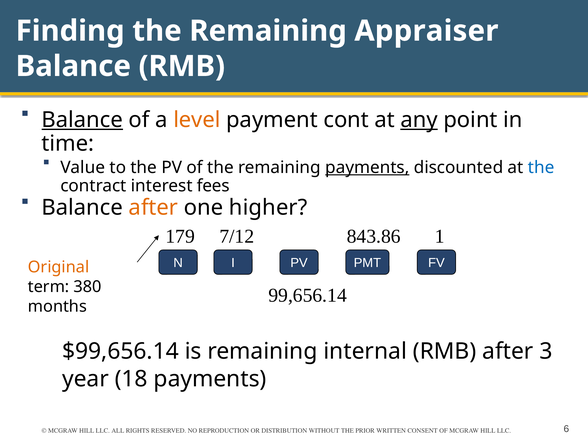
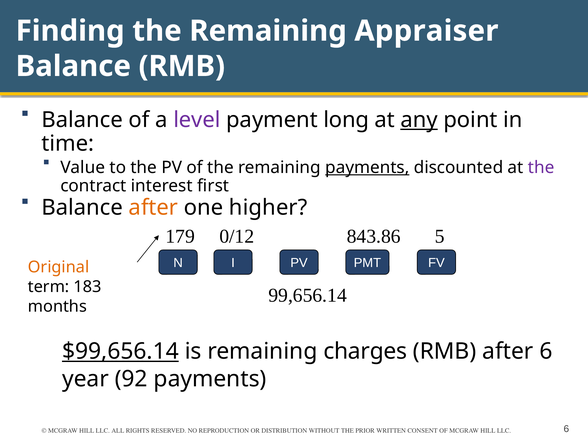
Balance underline: present -> none (82, 120)
level colour: orange -> purple (197, 120)
cont: cont -> long (346, 120)
the colour: blue -> purple (541, 167)
fees: fees -> first (213, 186)
7/12: 7/12 -> 0/12 (237, 237)
1: 1 -> 5 (440, 237)
380: 380 -> 183 (88, 287)
$99,656.14 underline: none -> present (120, 351)
internal: internal -> charges (365, 351)
after 3: 3 -> 6 (546, 351)
18: 18 -> 92 (131, 379)
